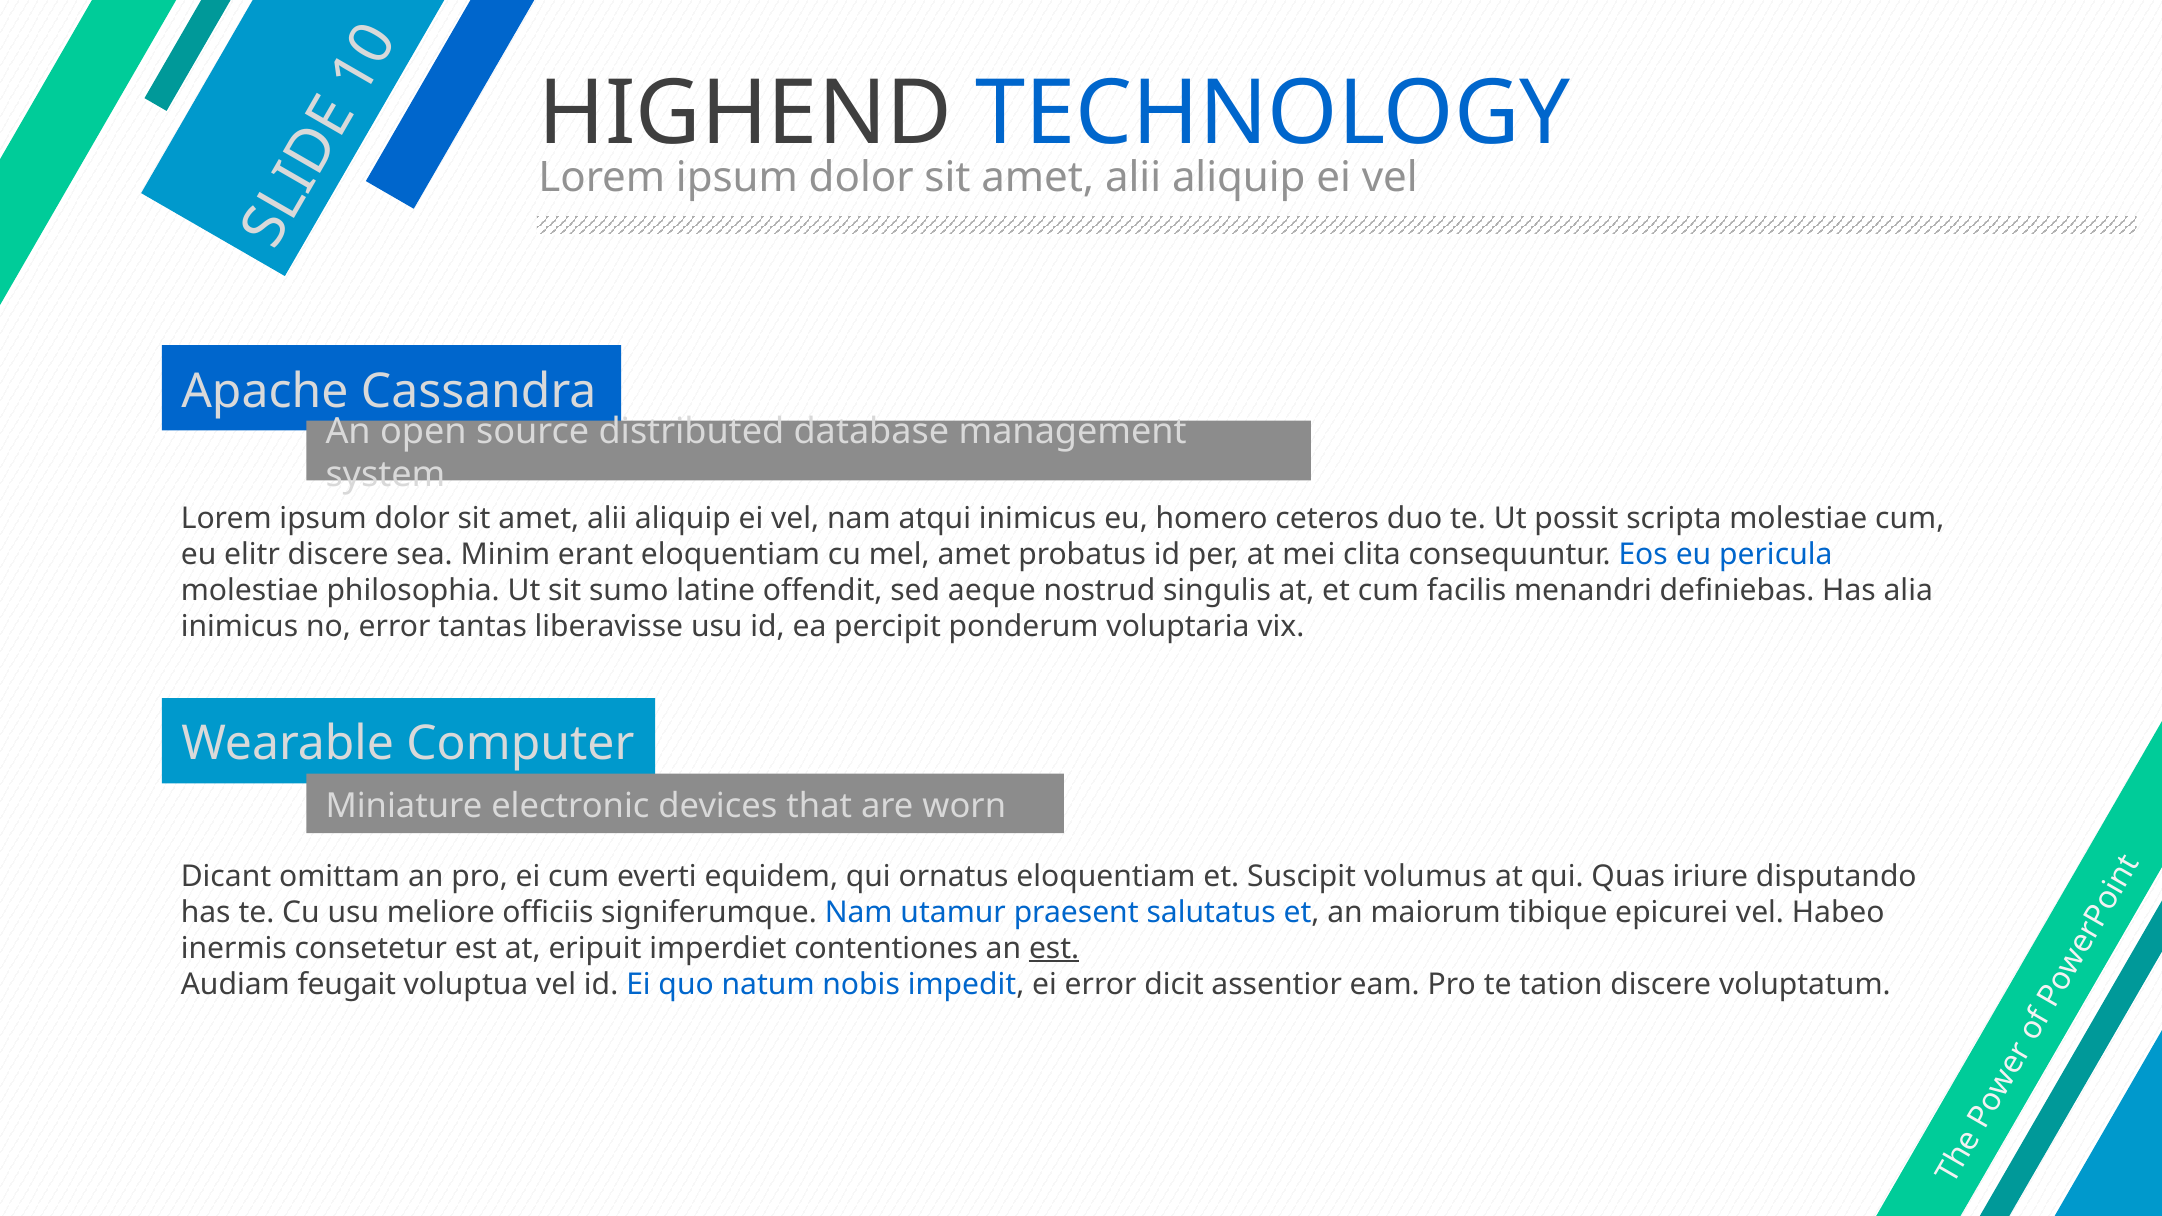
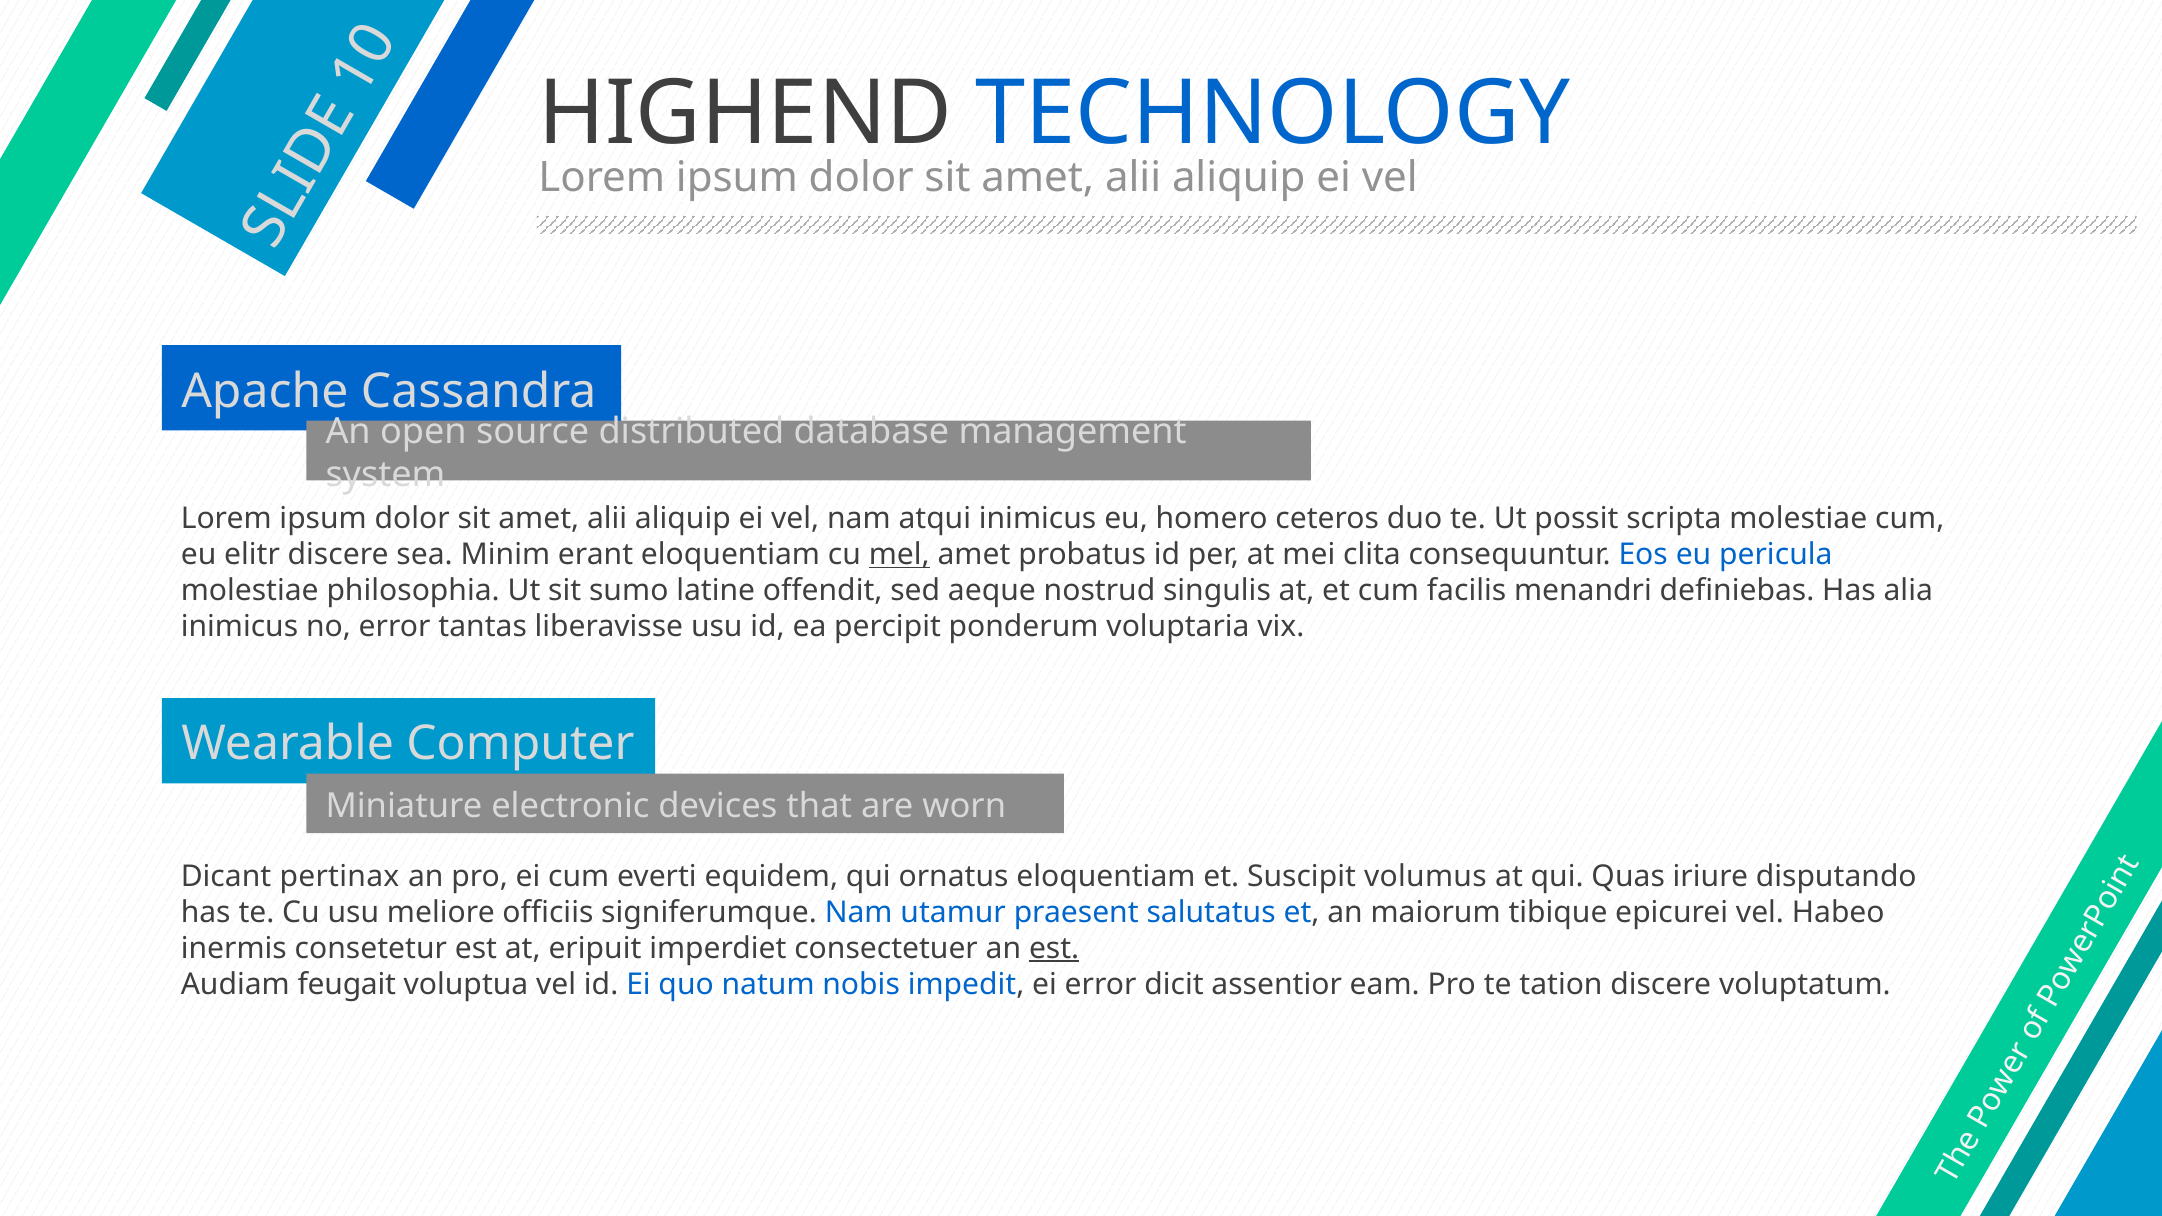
mel underline: none -> present (899, 555)
omittam: omittam -> pertinax (339, 876)
contentiones: contentiones -> consectetuer (886, 948)
